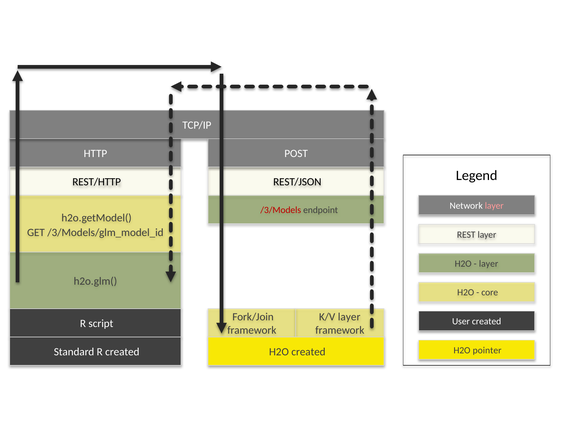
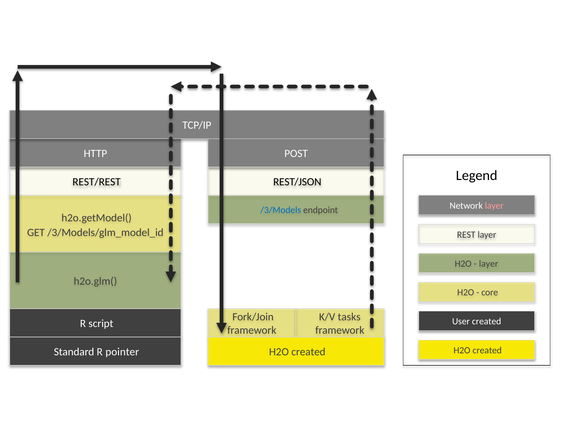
REST/HTTP: REST/HTTP -> REST/REST (97, 182)
/3/Models colour: red -> blue (281, 210)
K/V layer: layer -> tasks (349, 317)
pointer: pointer -> created (487, 350)
R created: created -> pointer (122, 352)
